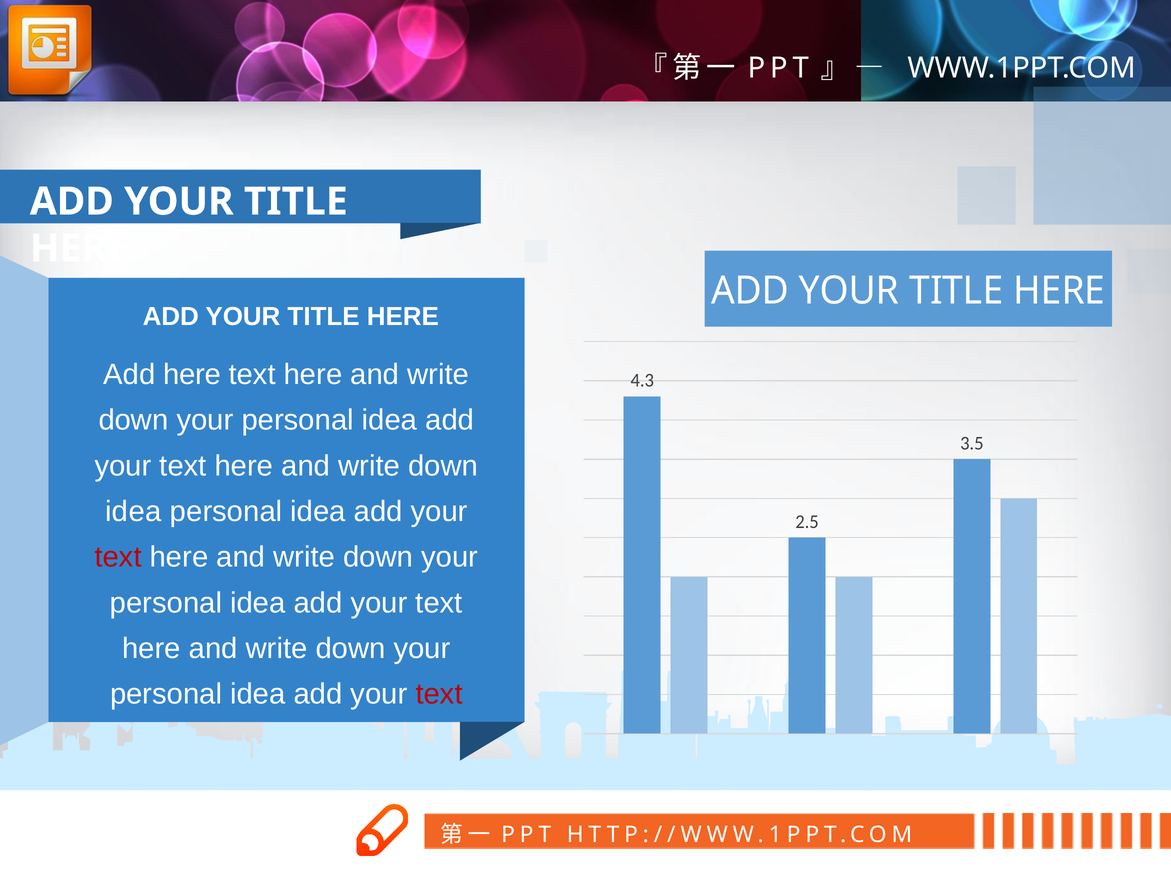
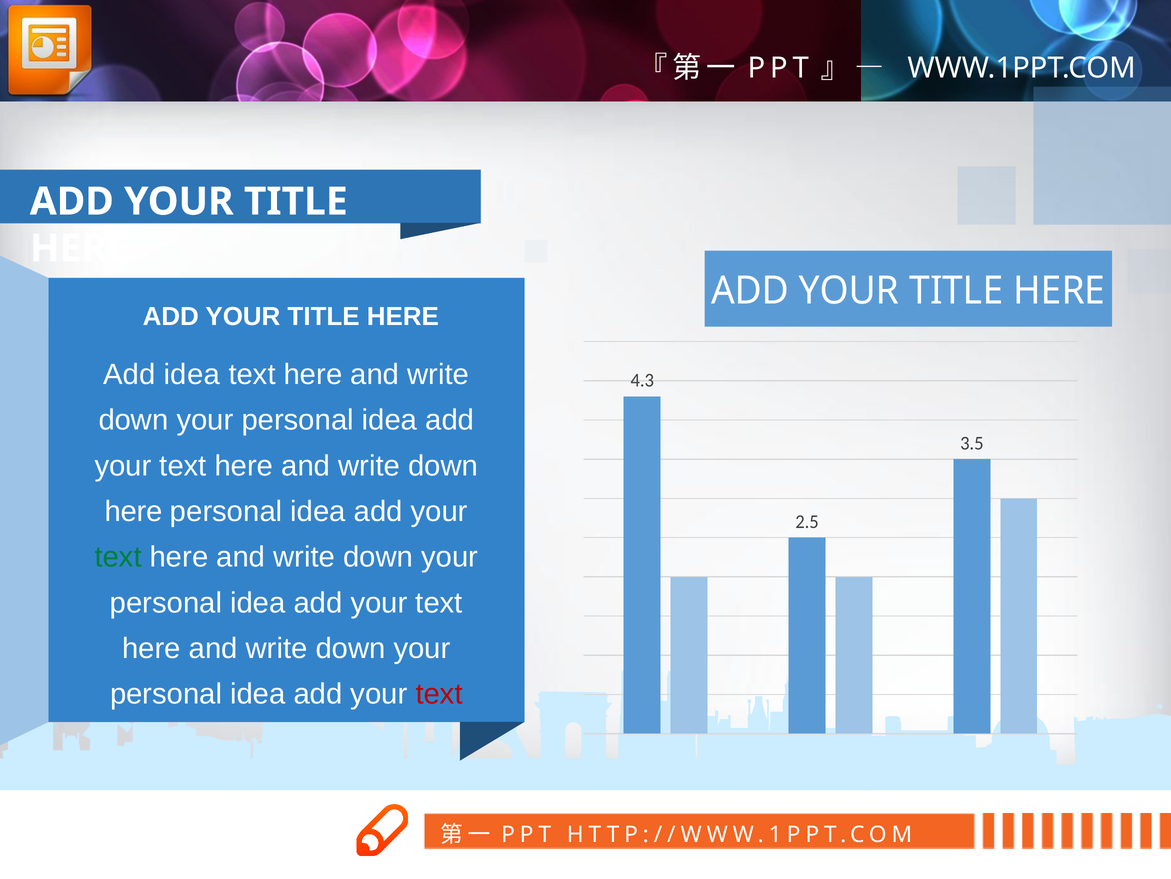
Add here: here -> idea (192, 374)
idea: idea -> here (134, 511)
text colour: red -> green (118, 557)
